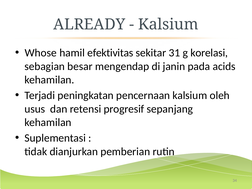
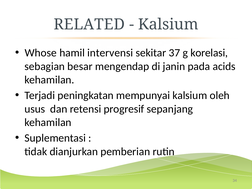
ALREADY: ALREADY -> RELATED (89, 24)
efektivitas: efektivitas -> intervensi (110, 53)
31: 31 -> 37 (174, 53)
pencernaan: pencernaan -> mempunyai (143, 95)
